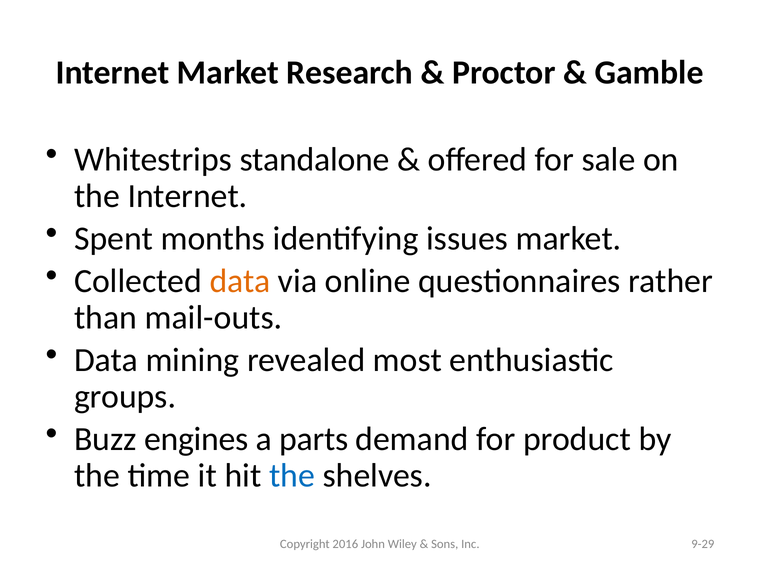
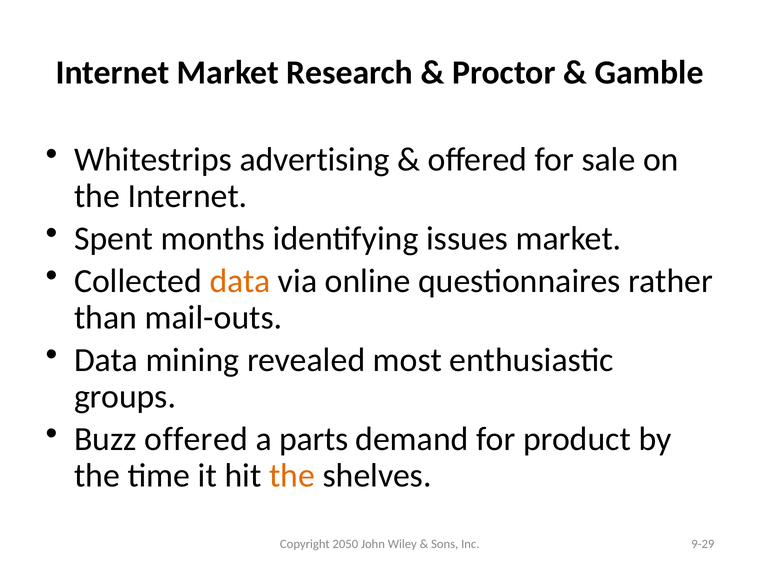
standalone: standalone -> advertising (314, 159)
Buzz engines: engines -> offered (196, 439)
the colour: blue -> orange (292, 476)
2016: 2016 -> 2050 (345, 544)
